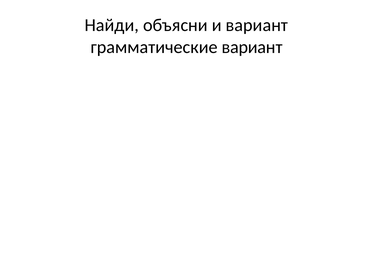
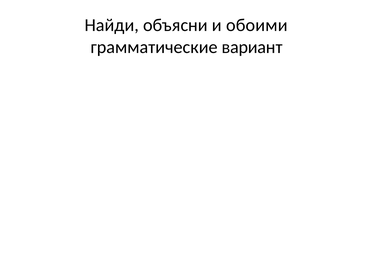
и вариант: вариант -> обоими (257, 25)
